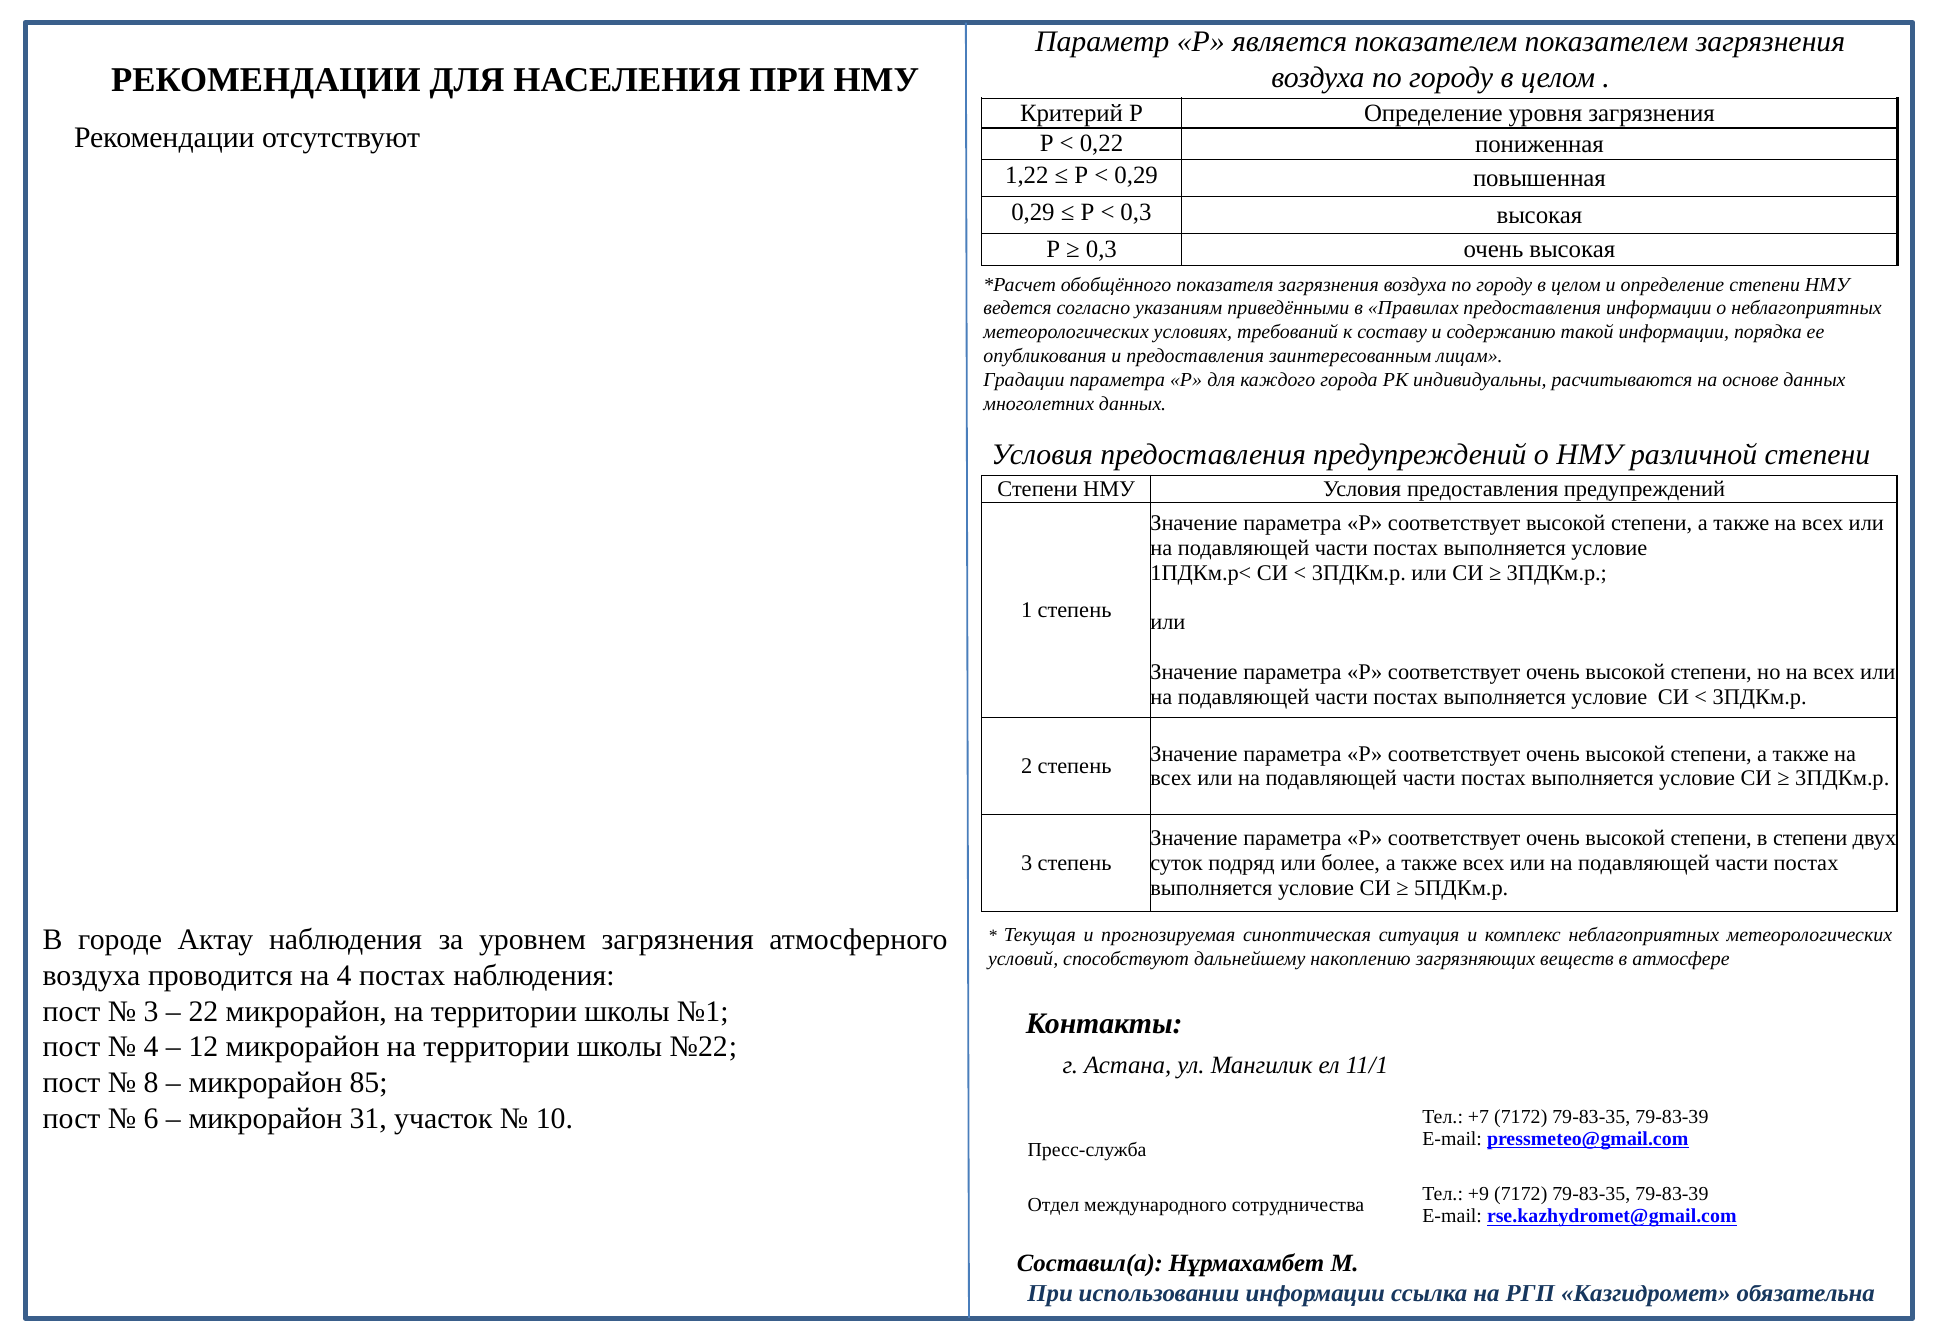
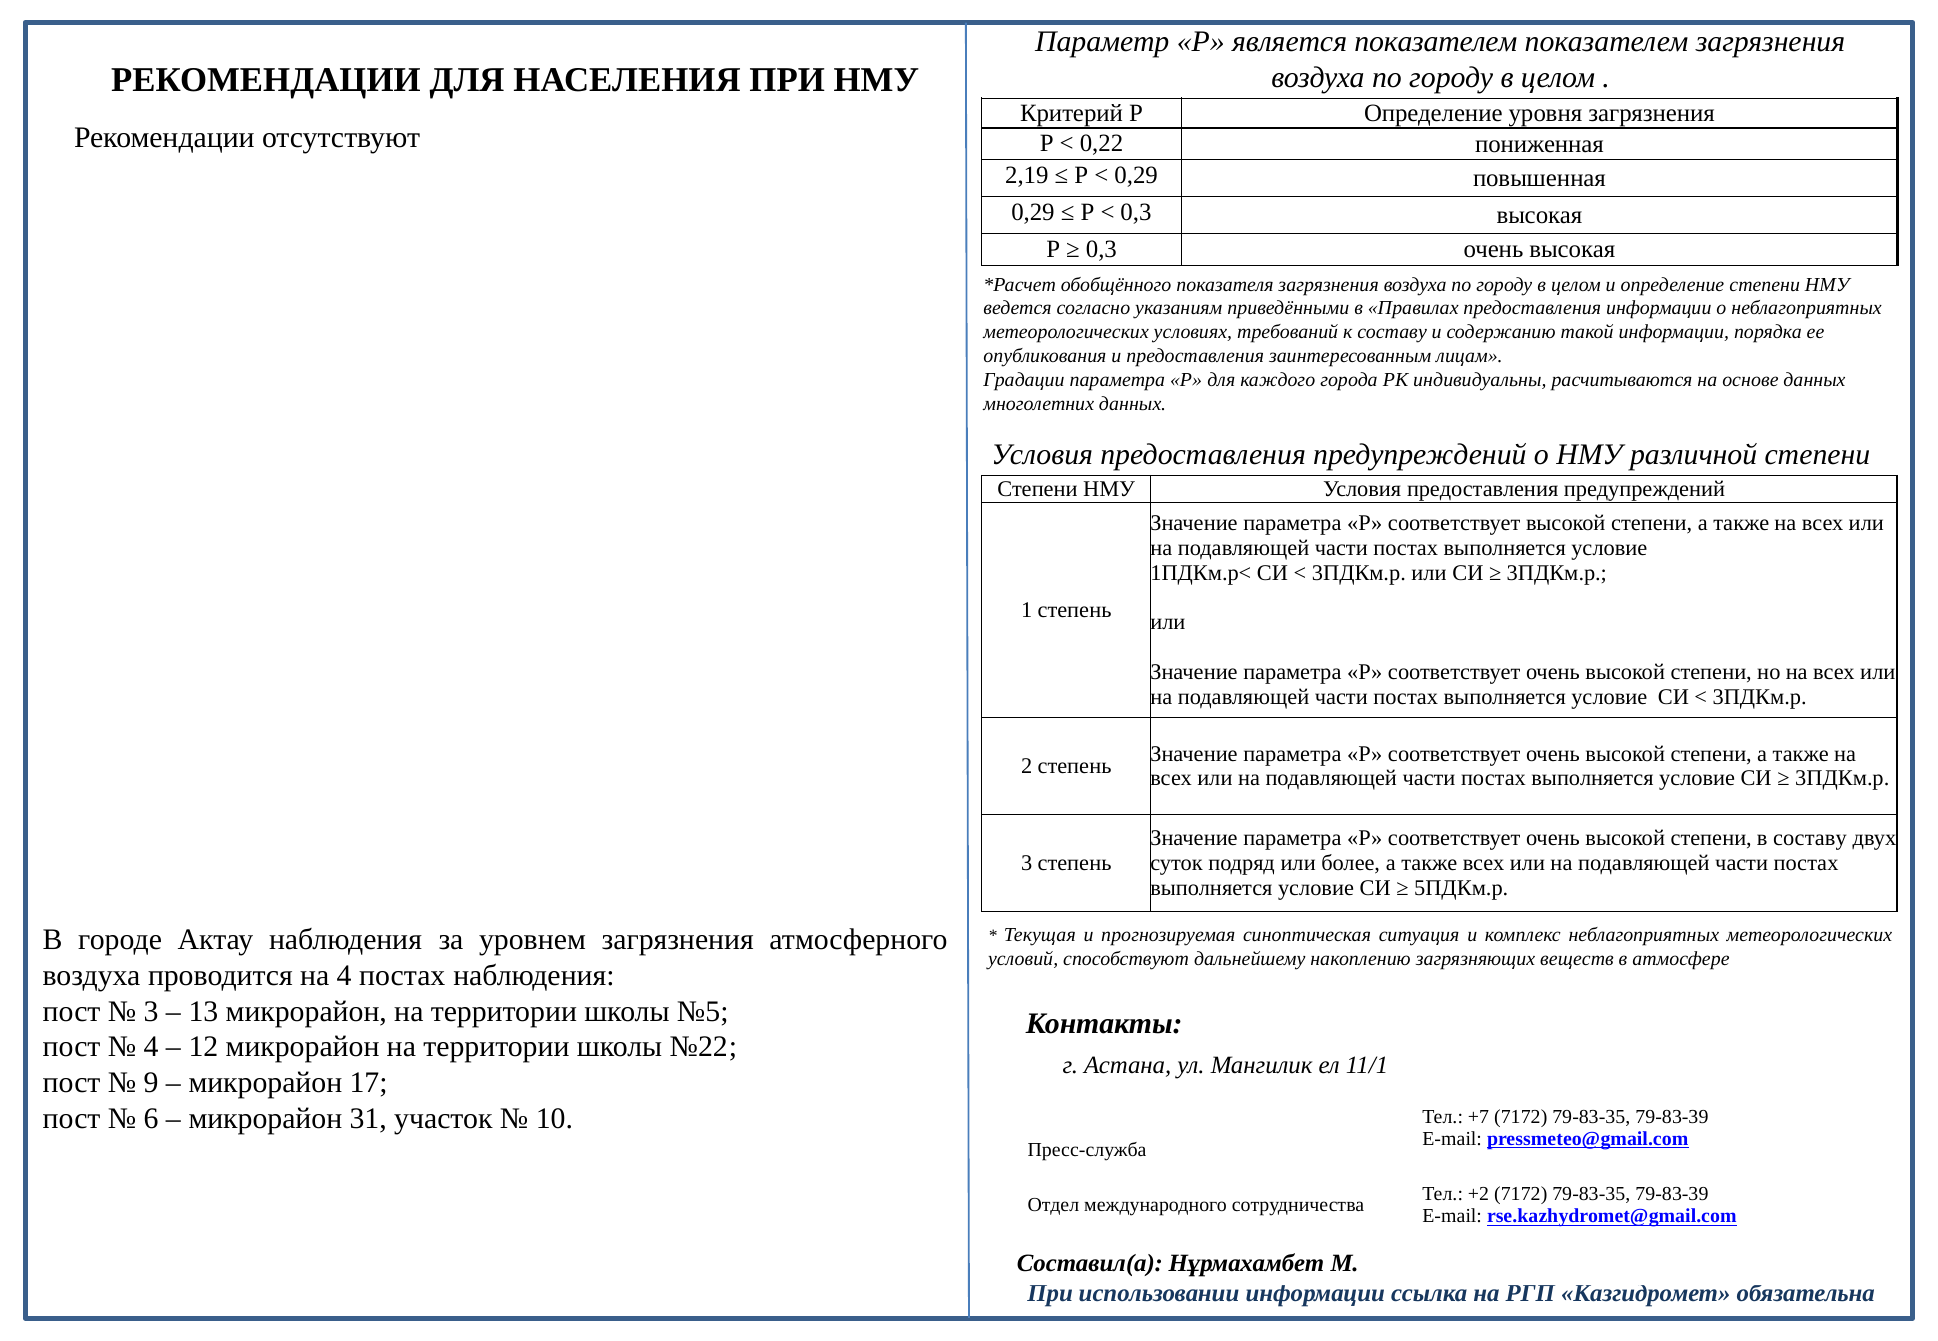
1,22: 1,22 -> 2,19 (1027, 176)
в степени: степени -> составу (1810, 839)
22: 22 -> 13 (203, 1012)
№1: №1 -> №5 (703, 1012)
8: 8 -> 9 (151, 1083)
85: 85 -> 17 (369, 1083)
+9: +9 -> +2 (1478, 1195)
